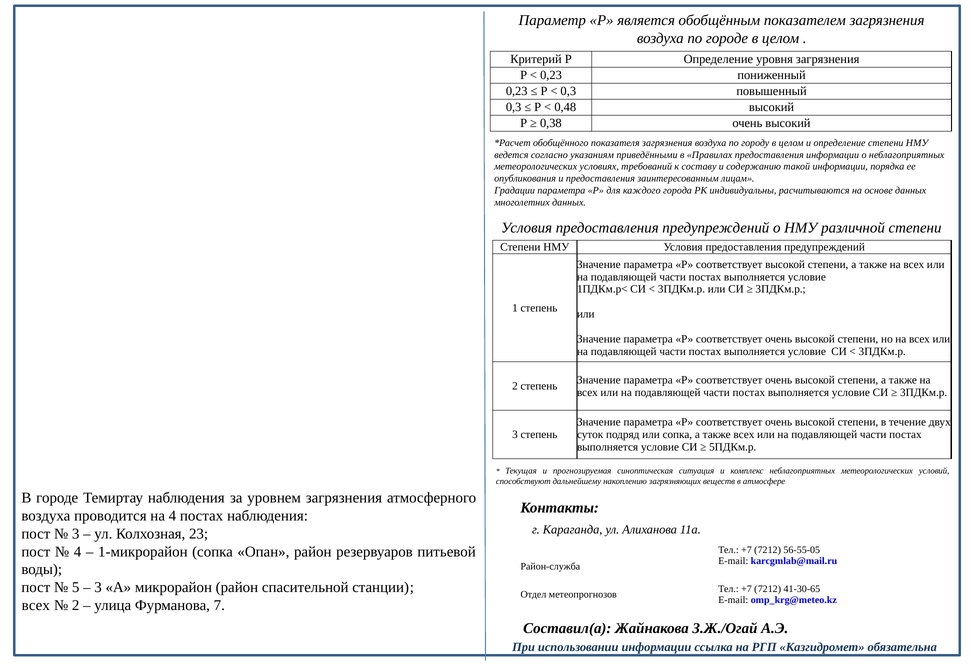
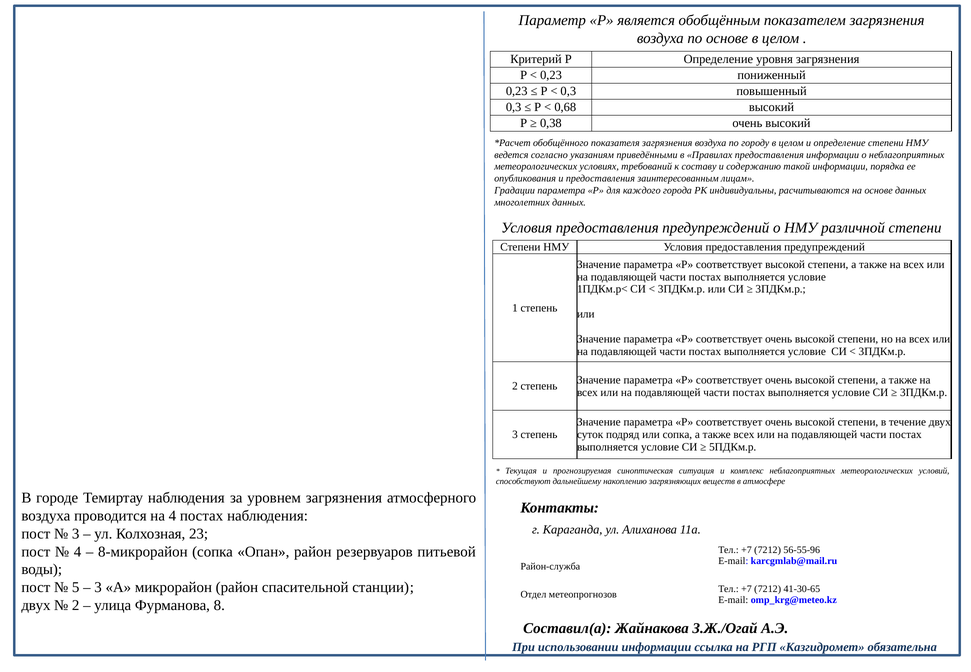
по городе: городе -> основе (727, 38)
0,48: 0,48 -> 0,68 (565, 107)
1-микрорайон: 1-микрорайон -> 8-микрорайон (143, 552)
56-55-05: 56-55-05 -> 56-55-96 (802, 550)
всех: всех -> двух (36, 606)
7: 7 -> 8 (219, 606)
